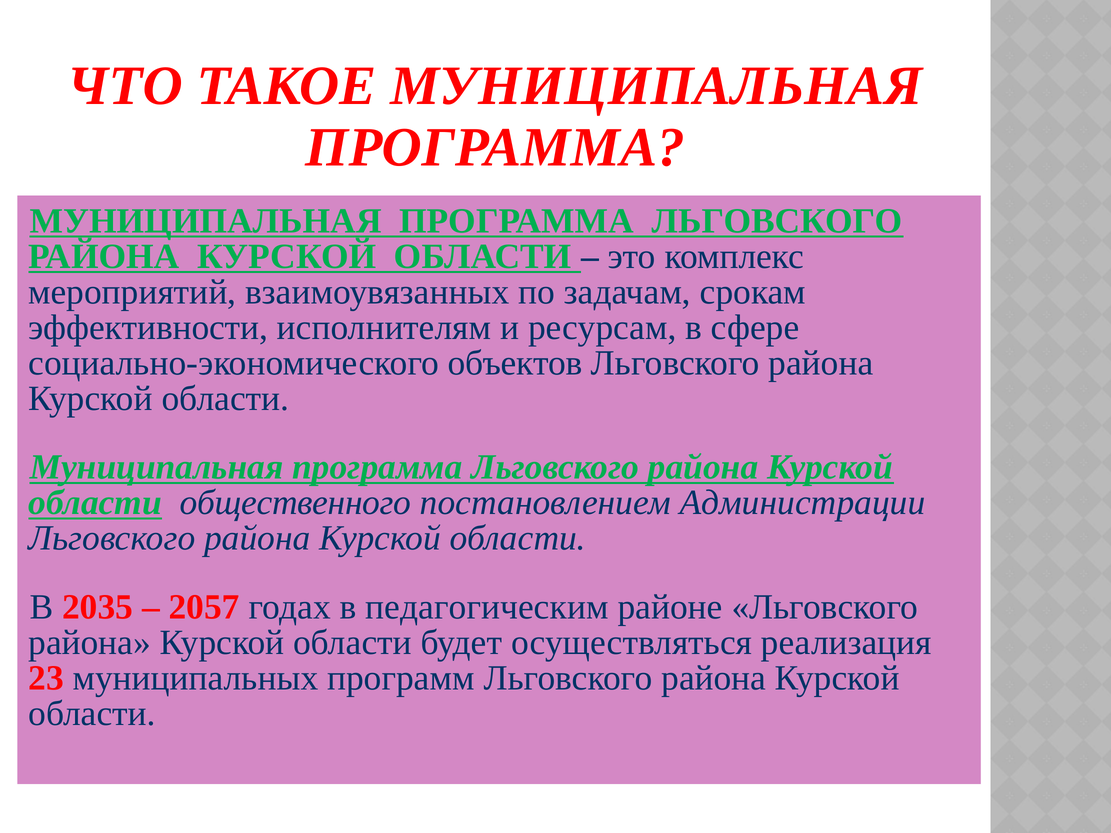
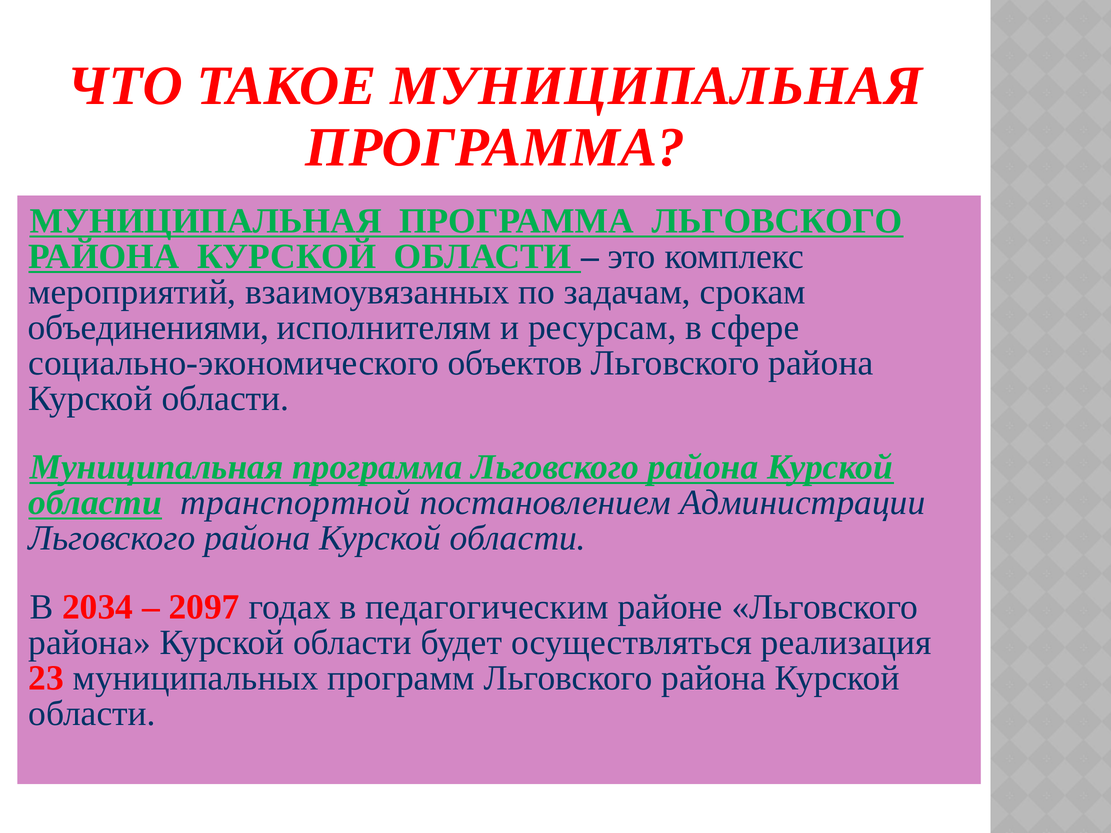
эффективности: эффективности -> объединениями (148, 328)
общественного: общественного -> транспортной (295, 503)
2035: 2035 -> 2034 (98, 607)
2057: 2057 -> 2097 (204, 607)
